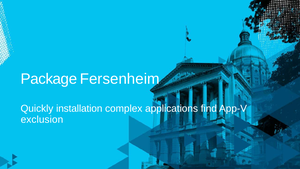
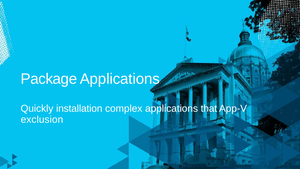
Package Fersenheim: Fersenheim -> Applications (120, 79)
find: find -> that (209, 109)
